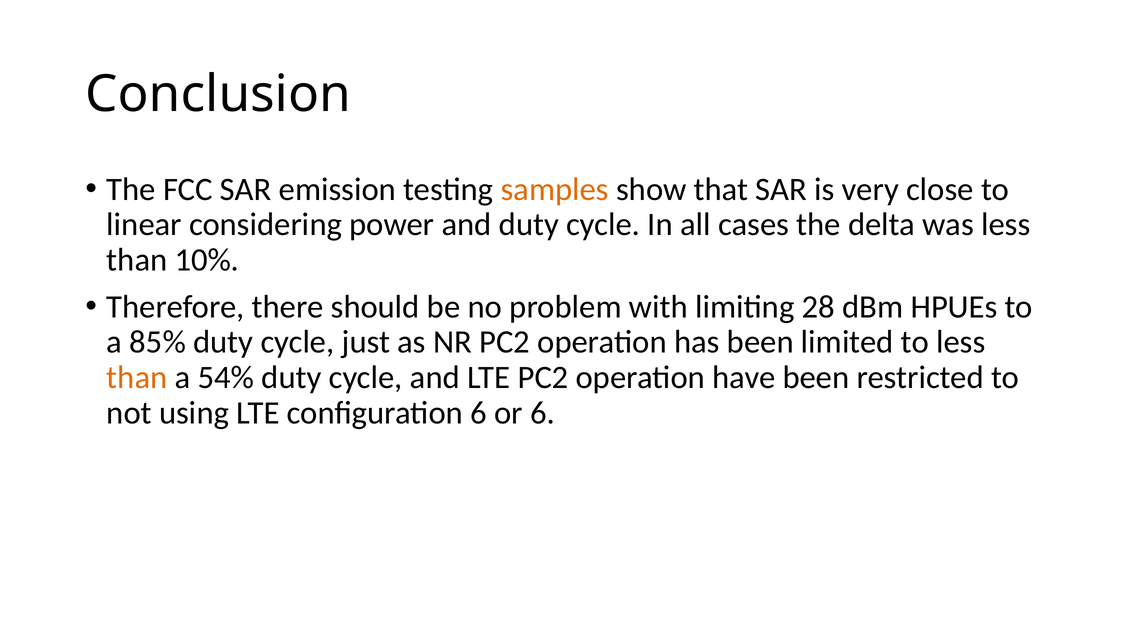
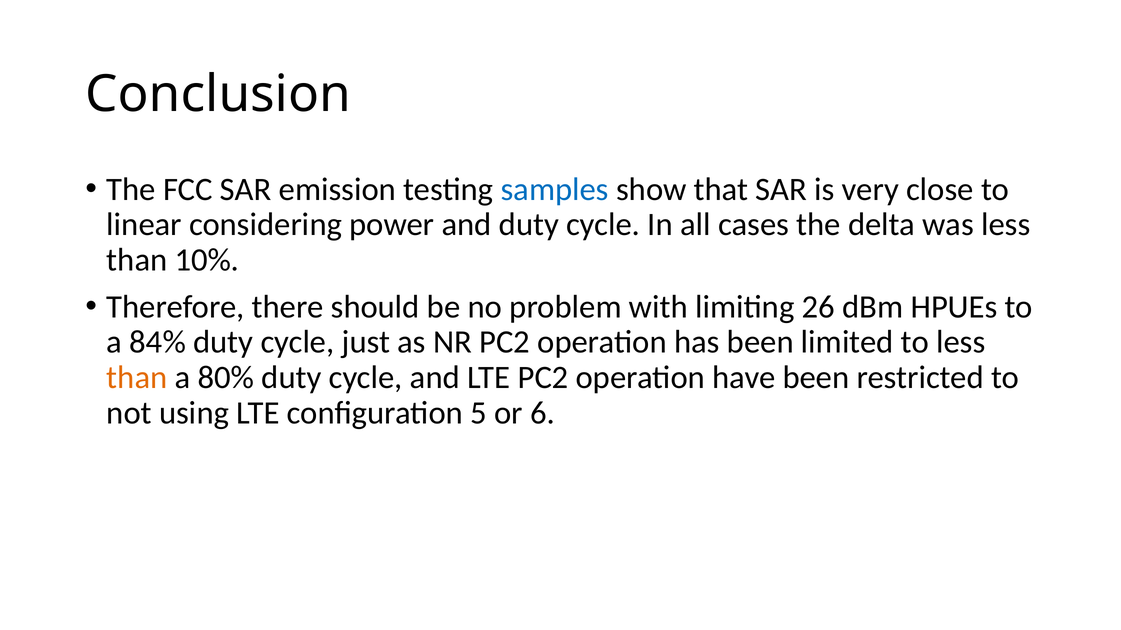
samples colour: orange -> blue (555, 190)
28: 28 -> 26 (818, 307)
85%: 85% -> 84% (158, 342)
54%: 54% -> 80% (226, 378)
configuration 6: 6 -> 5 (479, 413)
